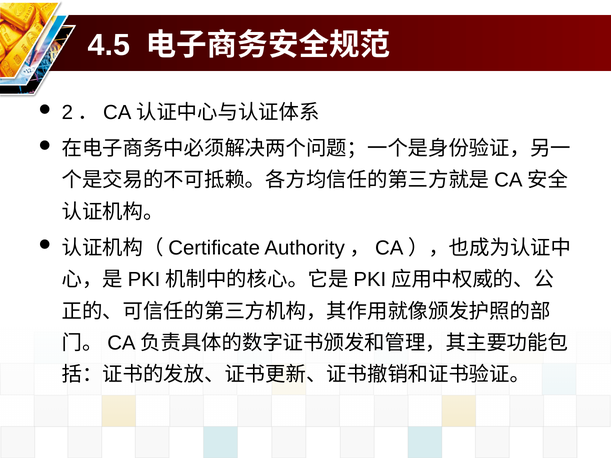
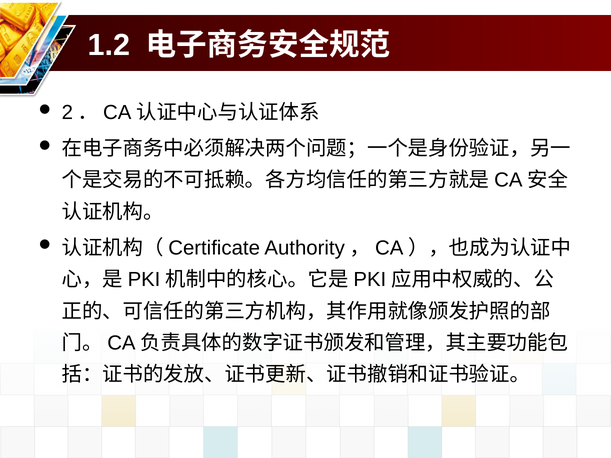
4.5: 4.5 -> 1.2 (109, 45)
